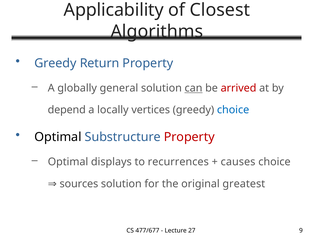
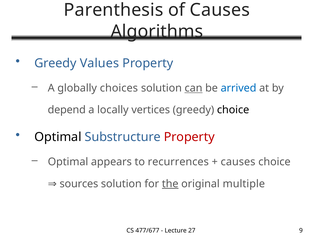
Applicability: Applicability -> Parenthesis (114, 10)
of Closest: Closest -> Causes (220, 10)
Return: Return -> Values (99, 63)
general: general -> choices (119, 88)
arrived colour: red -> blue (239, 88)
choice colour: blue -> black (233, 110)
displays: displays -> appears (111, 162)
the underline: none -> present (170, 184)
greatest: greatest -> multiple (244, 184)
